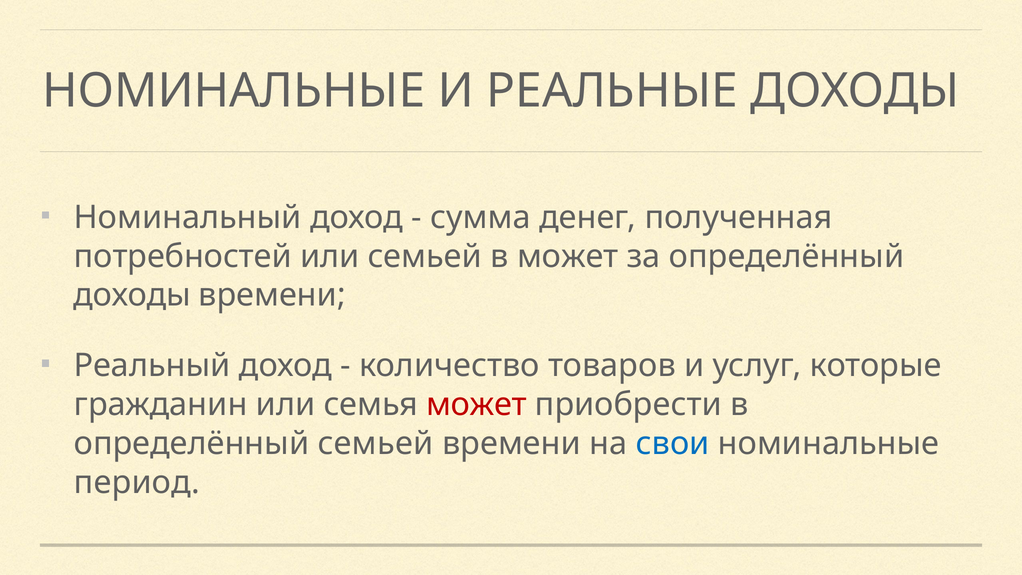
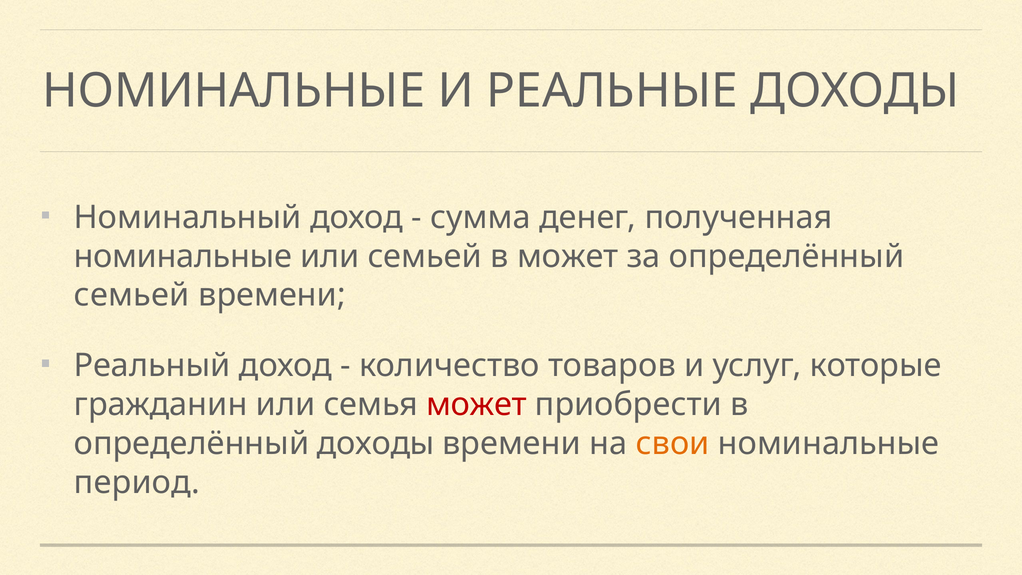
потребностей: потребностей -> номинальные (183, 256)
доходы: доходы -> семьей (132, 295)
определённый семьей: семьей -> доходы (376, 443)
свои colour: blue -> orange (673, 443)
